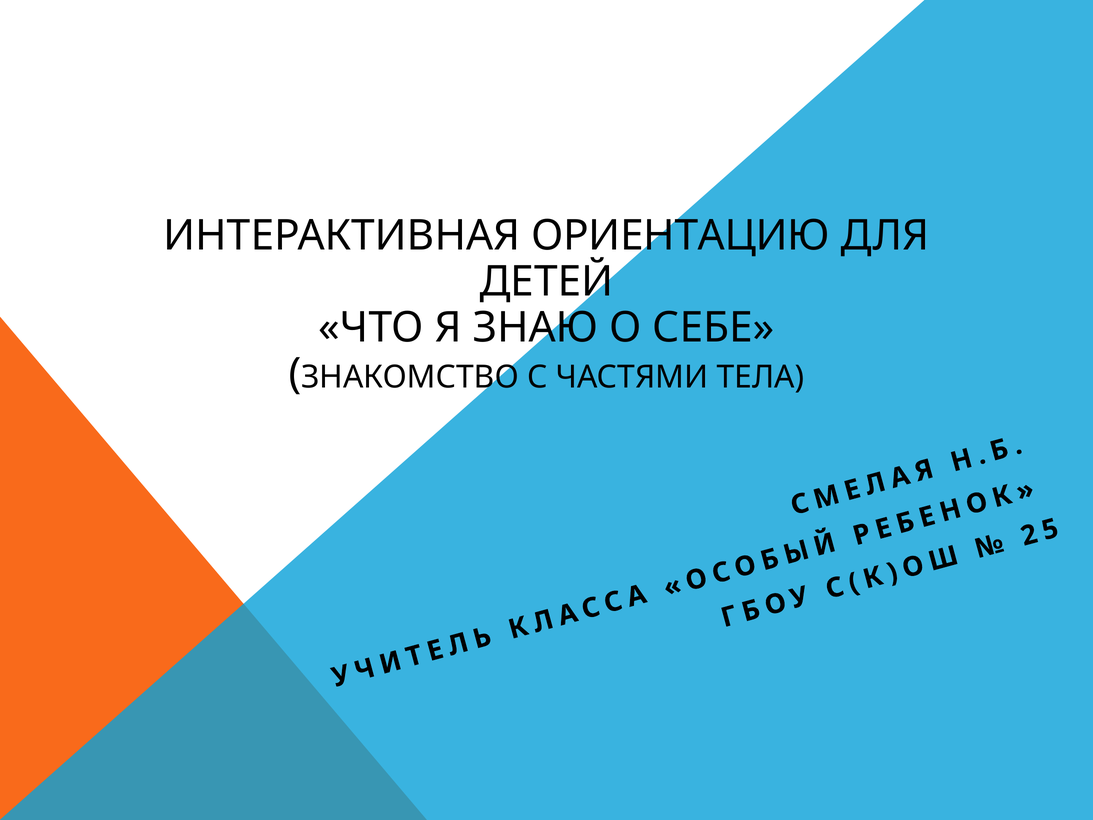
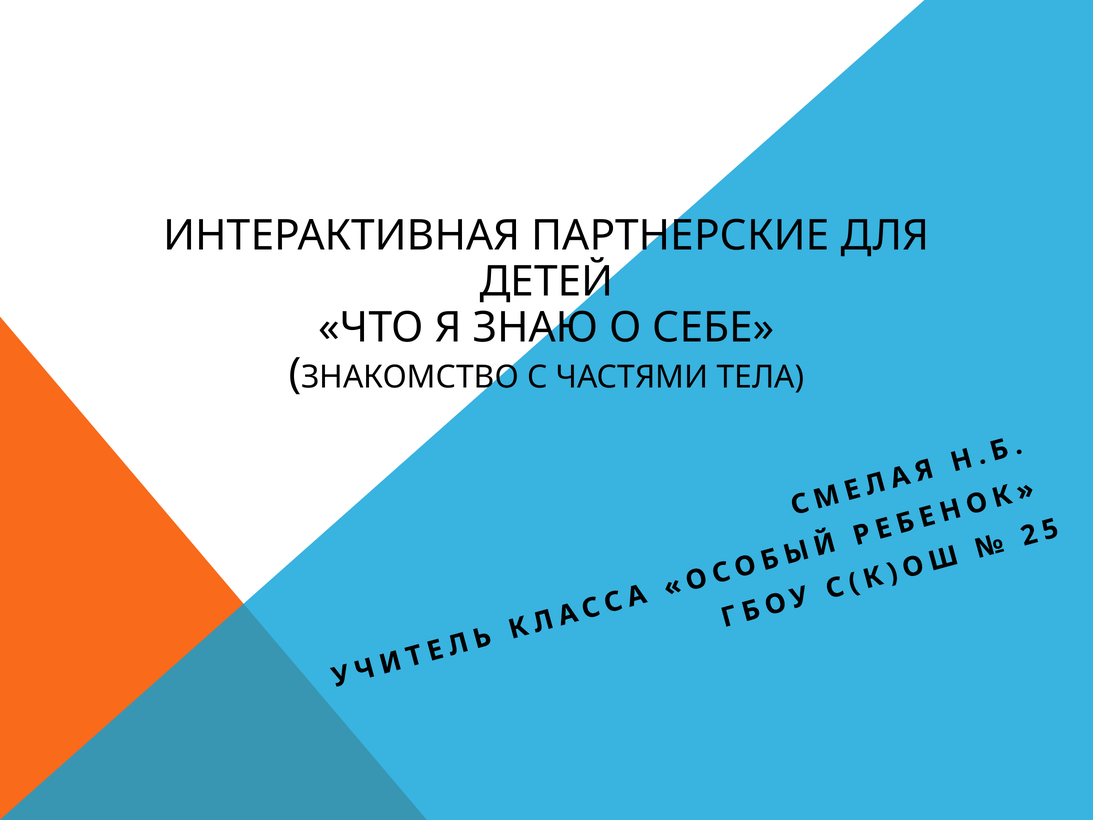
ОРИЕНТАЦИЮ: ОРИЕНТАЦИЮ -> ПАРТНЕРСКИЕ (680, 236)
